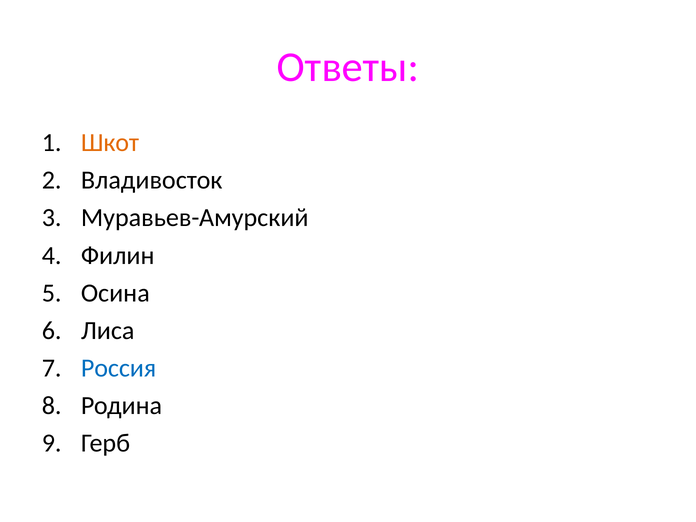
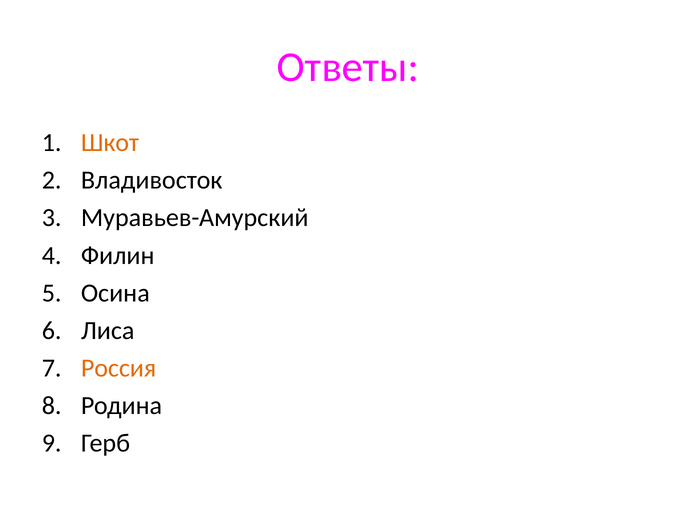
Россия colour: blue -> orange (119, 368)
